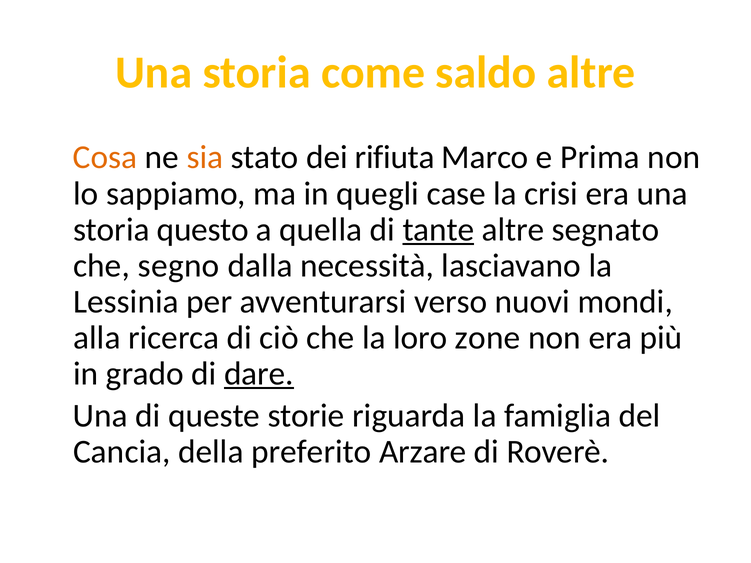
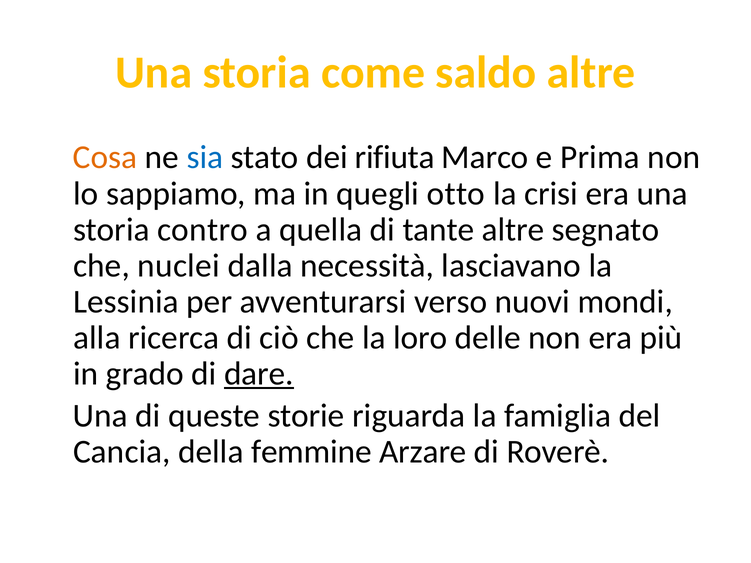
sia colour: orange -> blue (205, 158)
case: case -> otto (456, 194)
questo: questo -> contro (203, 230)
tante underline: present -> none (438, 230)
segno: segno -> nuclei (179, 266)
zone: zone -> delle (488, 338)
preferito: preferito -> femmine (311, 452)
